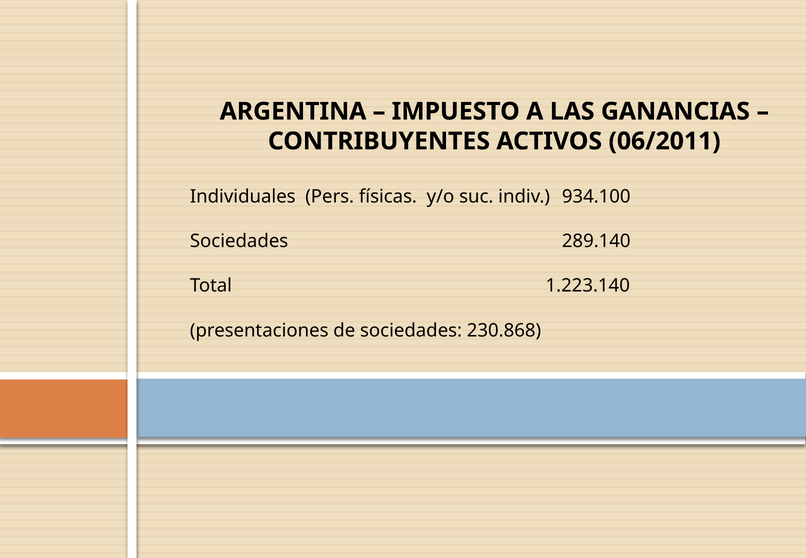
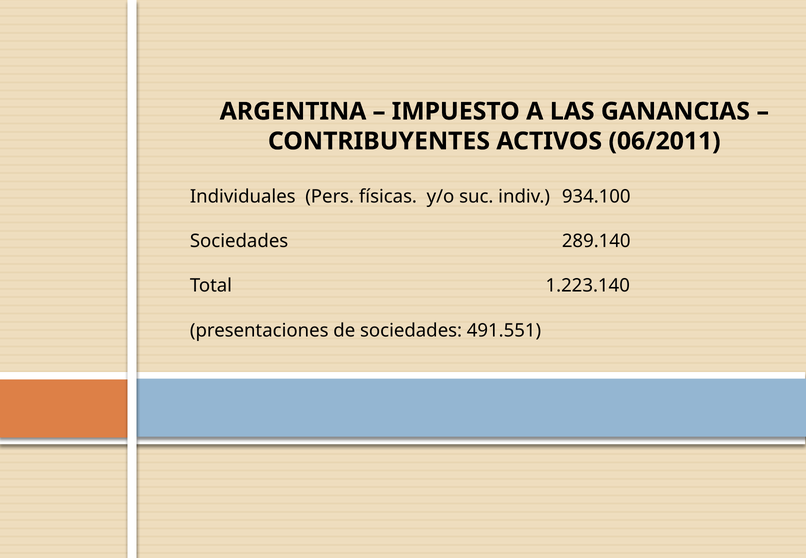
230.868: 230.868 -> 491.551 (504, 330)
